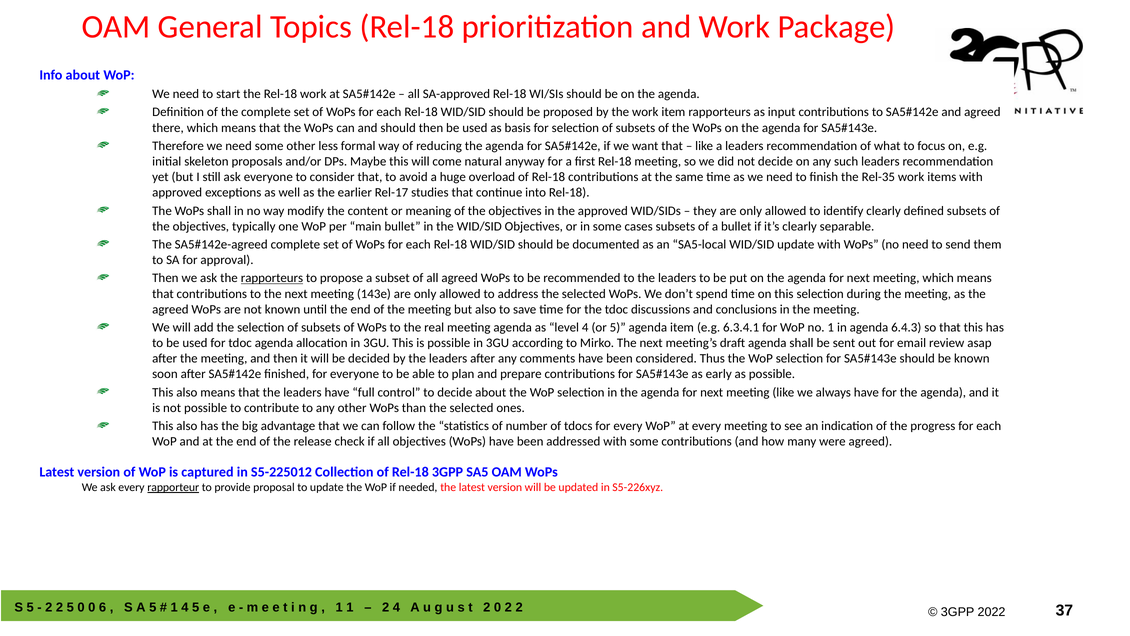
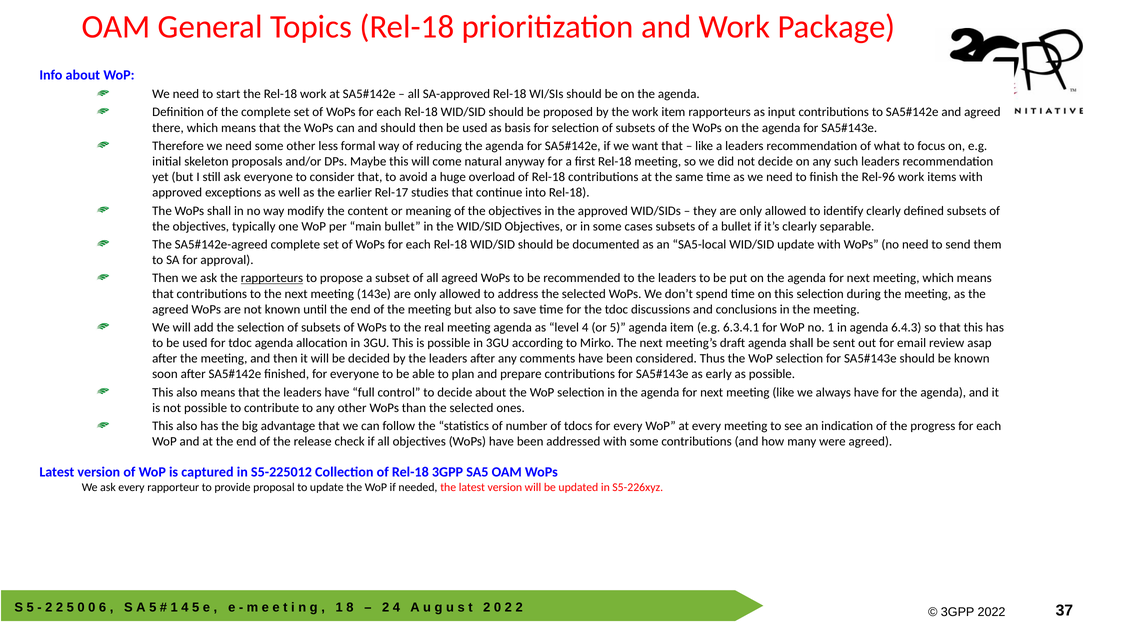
Rel-35: Rel-35 -> Rel-96 (878, 177)
rapporteur underline: present -> none (173, 487)
1 1: 1 -> 8 (350, 607)
